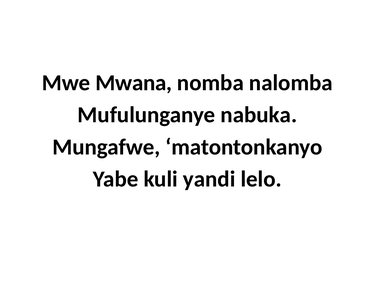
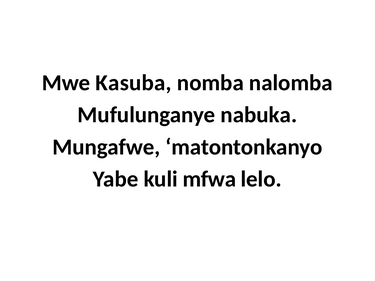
Mwana: Mwana -> Kasuba (134, 83)
yandi: yandi -> mfwa (209, 179)
